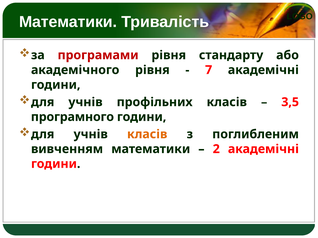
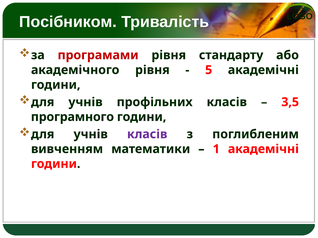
Математики: Математики -> Посібником (68, 22)
7: 7 -> 5 (209, 70)
класів colour: orange -> purple (147, 134)
2: 2 -> 1 (216, 149)
